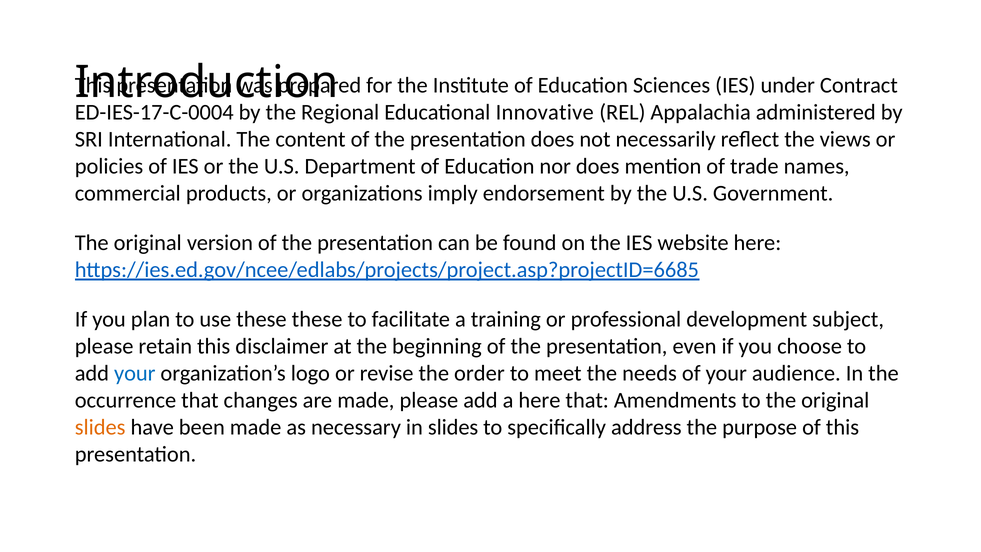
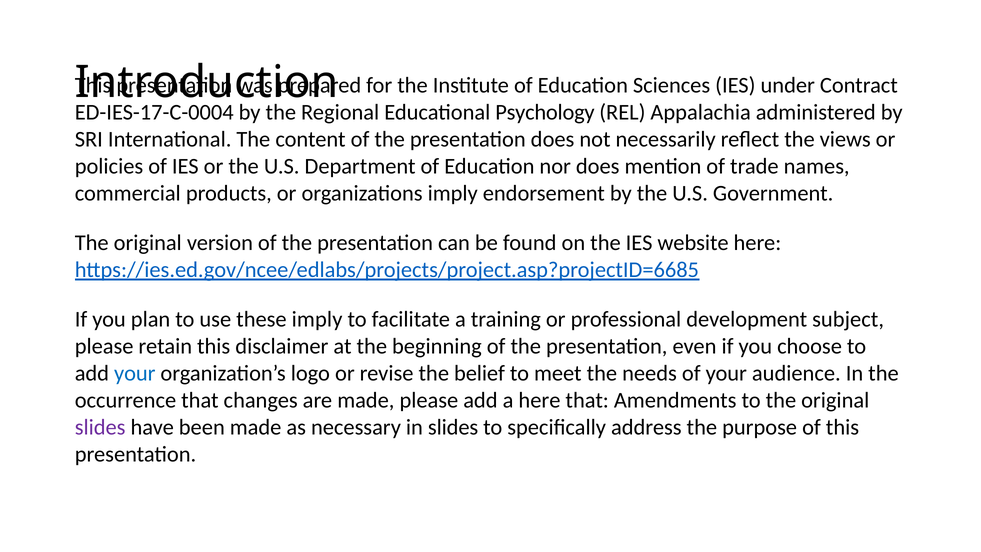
Innovative: Innovative -> Psychology (545, 112)
these these: these -> imply (317, 319)
order: order -> belief (479, 373)
slides colour: orange -> purple (100, 427)
